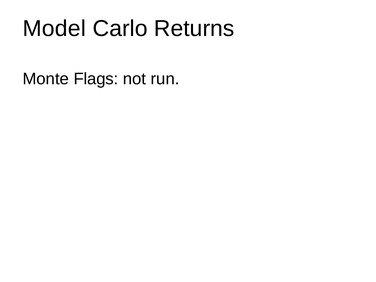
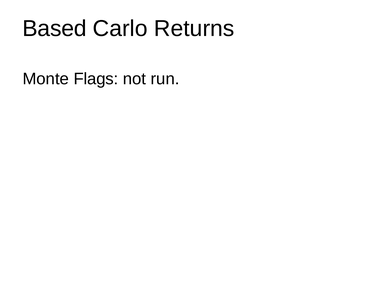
Model: Model -> Based (55, 29)
